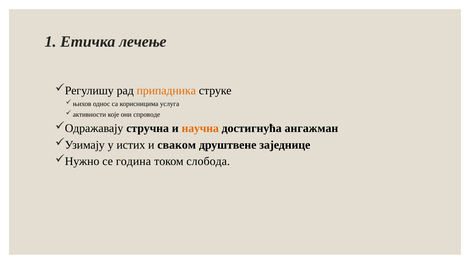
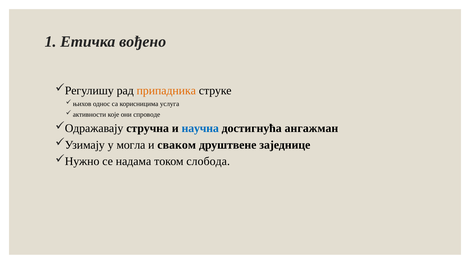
лечење: лечење -> вођено (143, 42)
научна colour: orange -> blue (200, 129)
истих: истих -> могла (131, 145)
година: година -> надама (134, 162)
